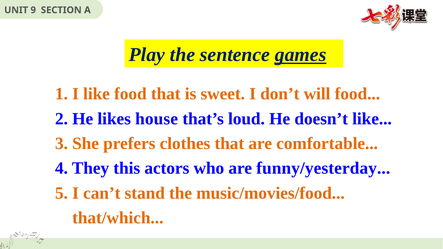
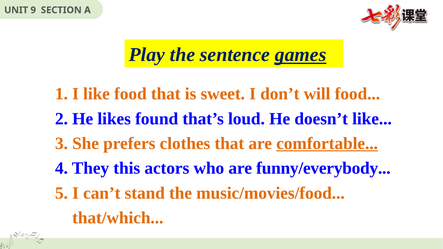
house: house -> found (157, 119)
comfortable underline: none -> present (327, 144)
funny/yesterday: funny/yesterday -> funny/everybody (323, 168)
